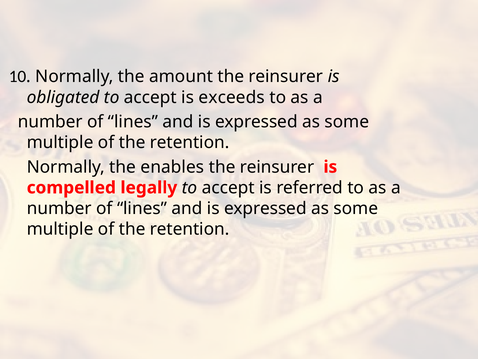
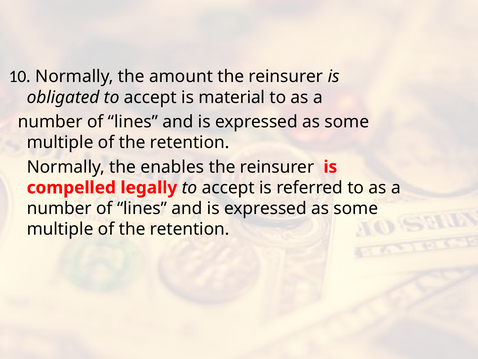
exceeds: exceeds -> material (232, 97)
